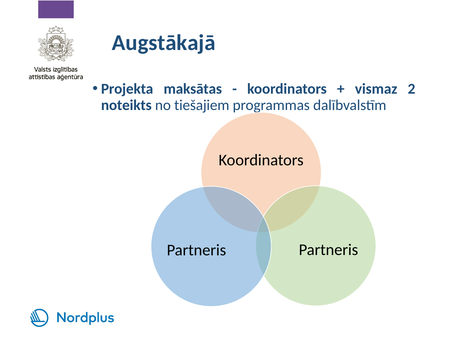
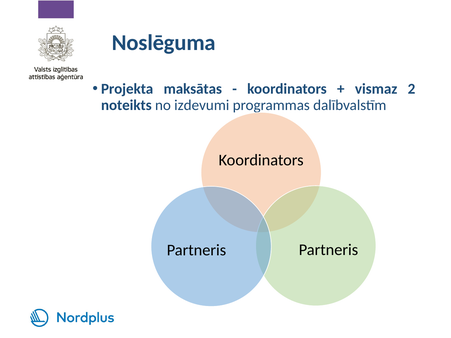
Augstākajā: Augstākajā -> Noslēguma (164, 43)
tiešajiem: tiešajiem -> izdevumi (202, 105)
